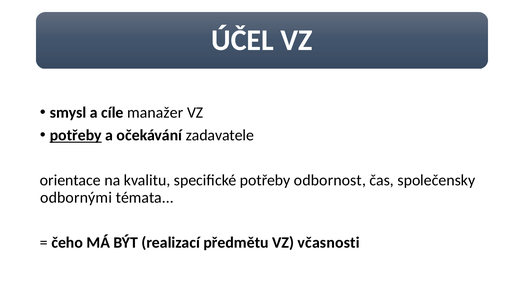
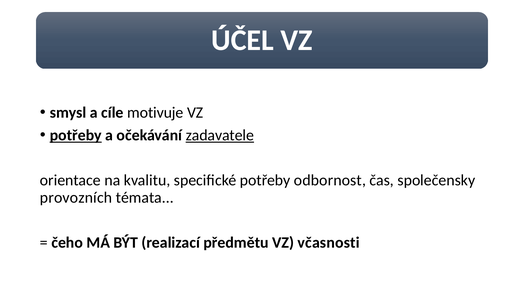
manažer: manažer -> motivuje (155, 113)
zadavatele underline: none -> present (220, 135)
odbornými: odbornými -> provozních (76, 197)
